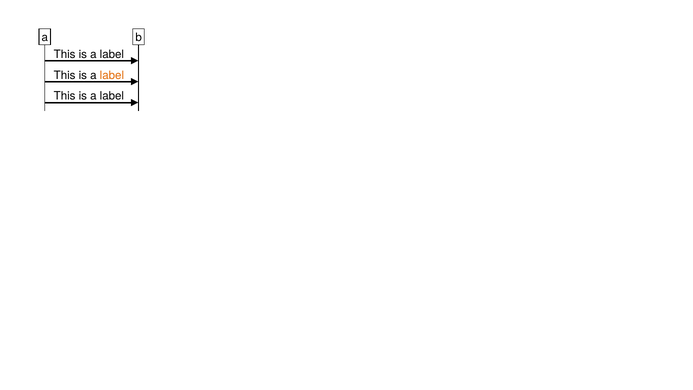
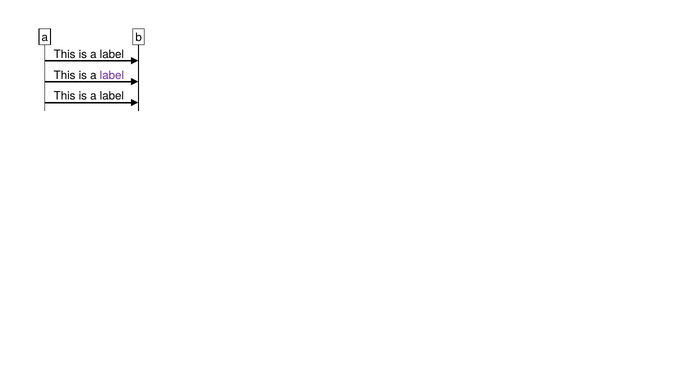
label colour: orange -> purple (112, 75)
